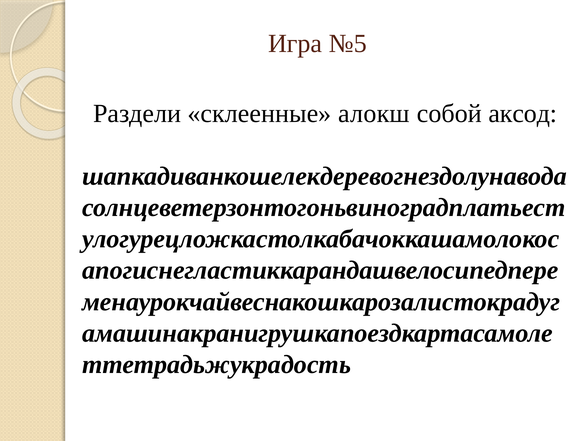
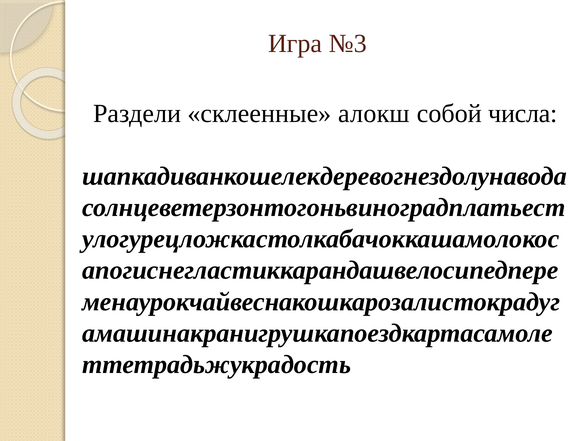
№5: №5 -> №3 (348, 44)
аксод: аксод -> числа (523, 114)
